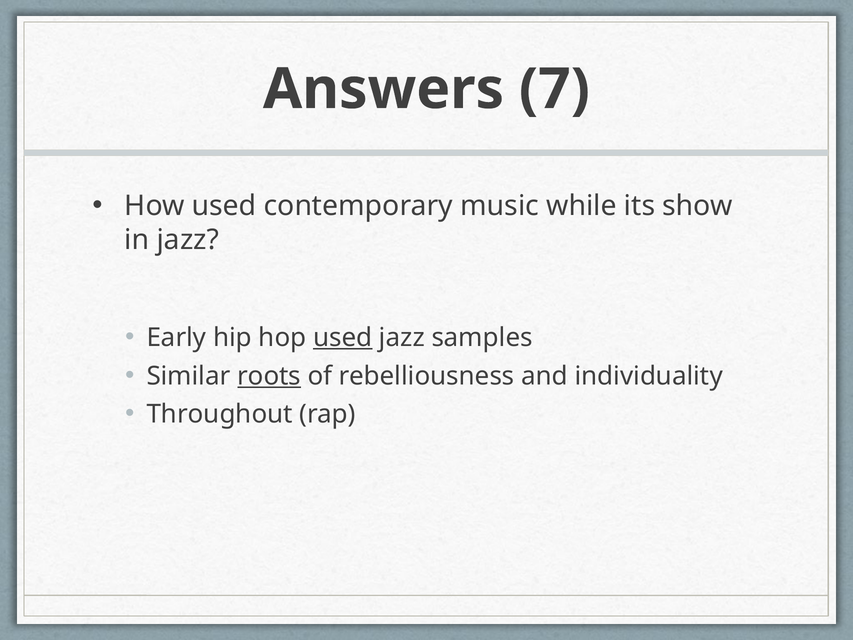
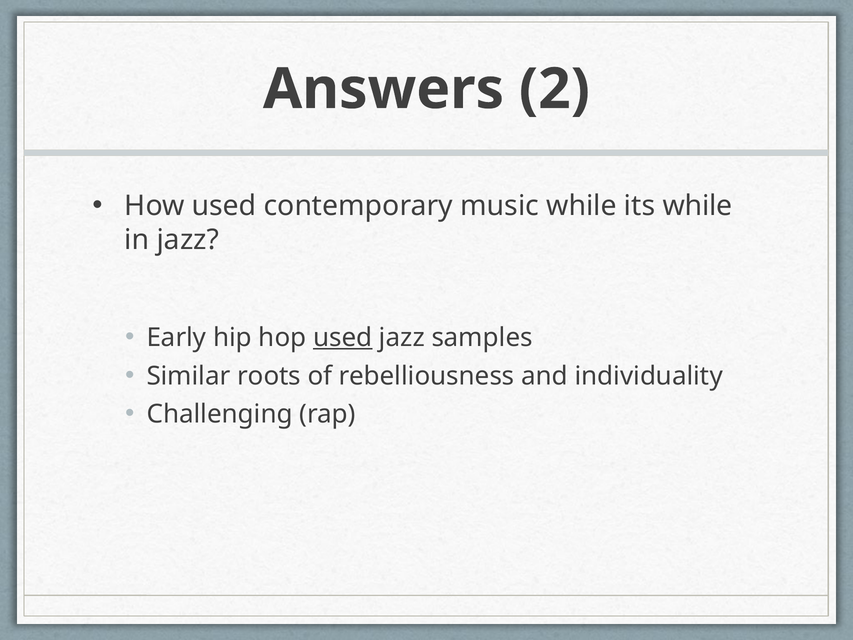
7: 7 -> 2 (554, 89)
its show: show -> while (697, 206)
roots underline: present -> none (269, 376)
Throughout: Throughout -> Challenging (220, 414)
